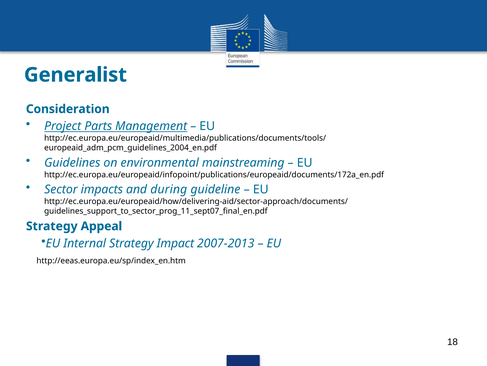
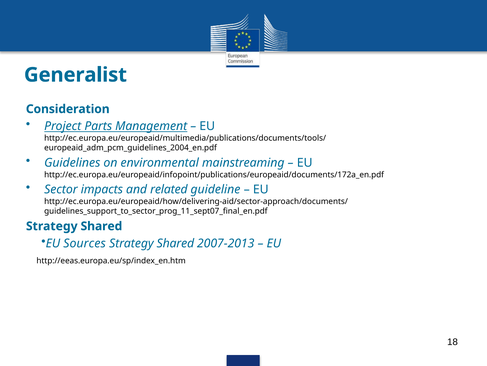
during: during -> related (169, 189)
Appeal: Appeal -> Shared (101, 226)
Internal: Internal -> Sources (85, 243)
Impact: Impact -> Shared (175, 243)
